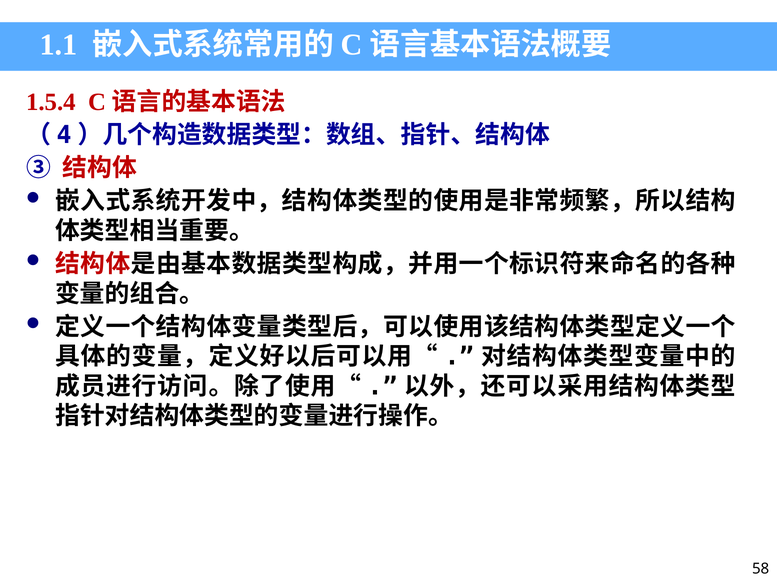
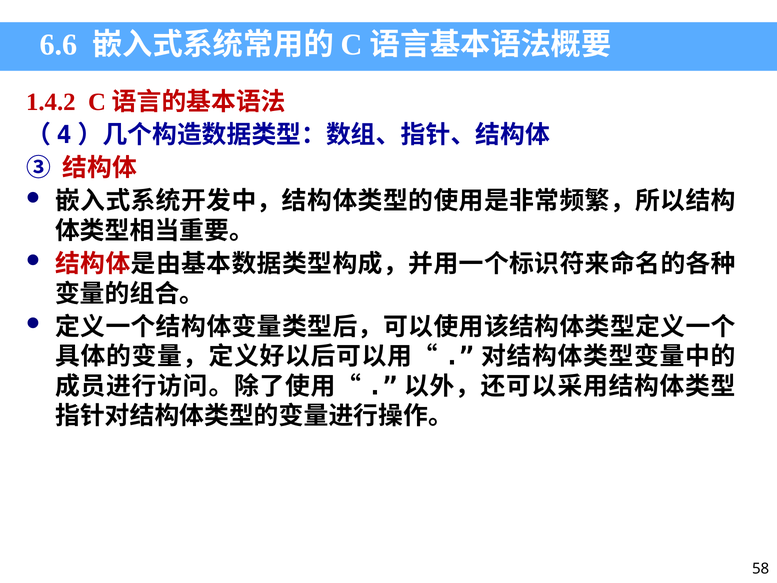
1.1: 1.1 -> 6.6 (59, 45)
1.5.4: 1.5.4 -> 1.4.2 (51, 102)
